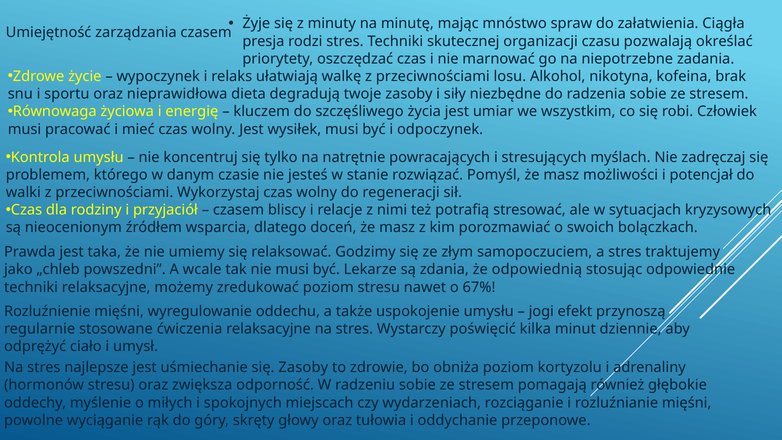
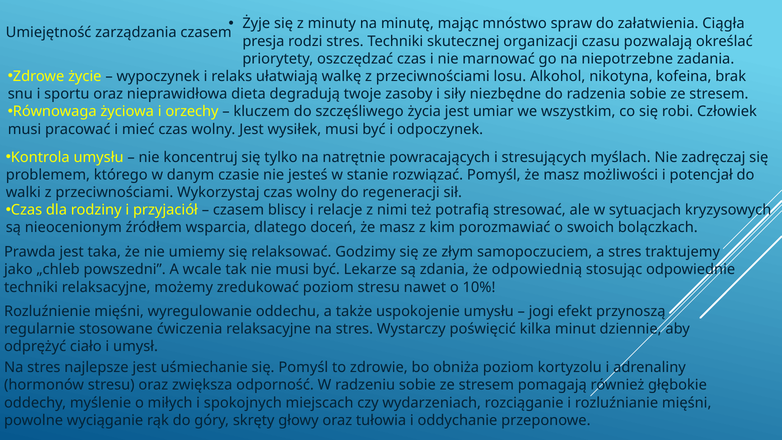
energię: energię -> orzechy (192, 112)
67%: 67% -> 10% (479, 287)
się Zasoby: Zasoby -> Pomyśl (303, 367)
